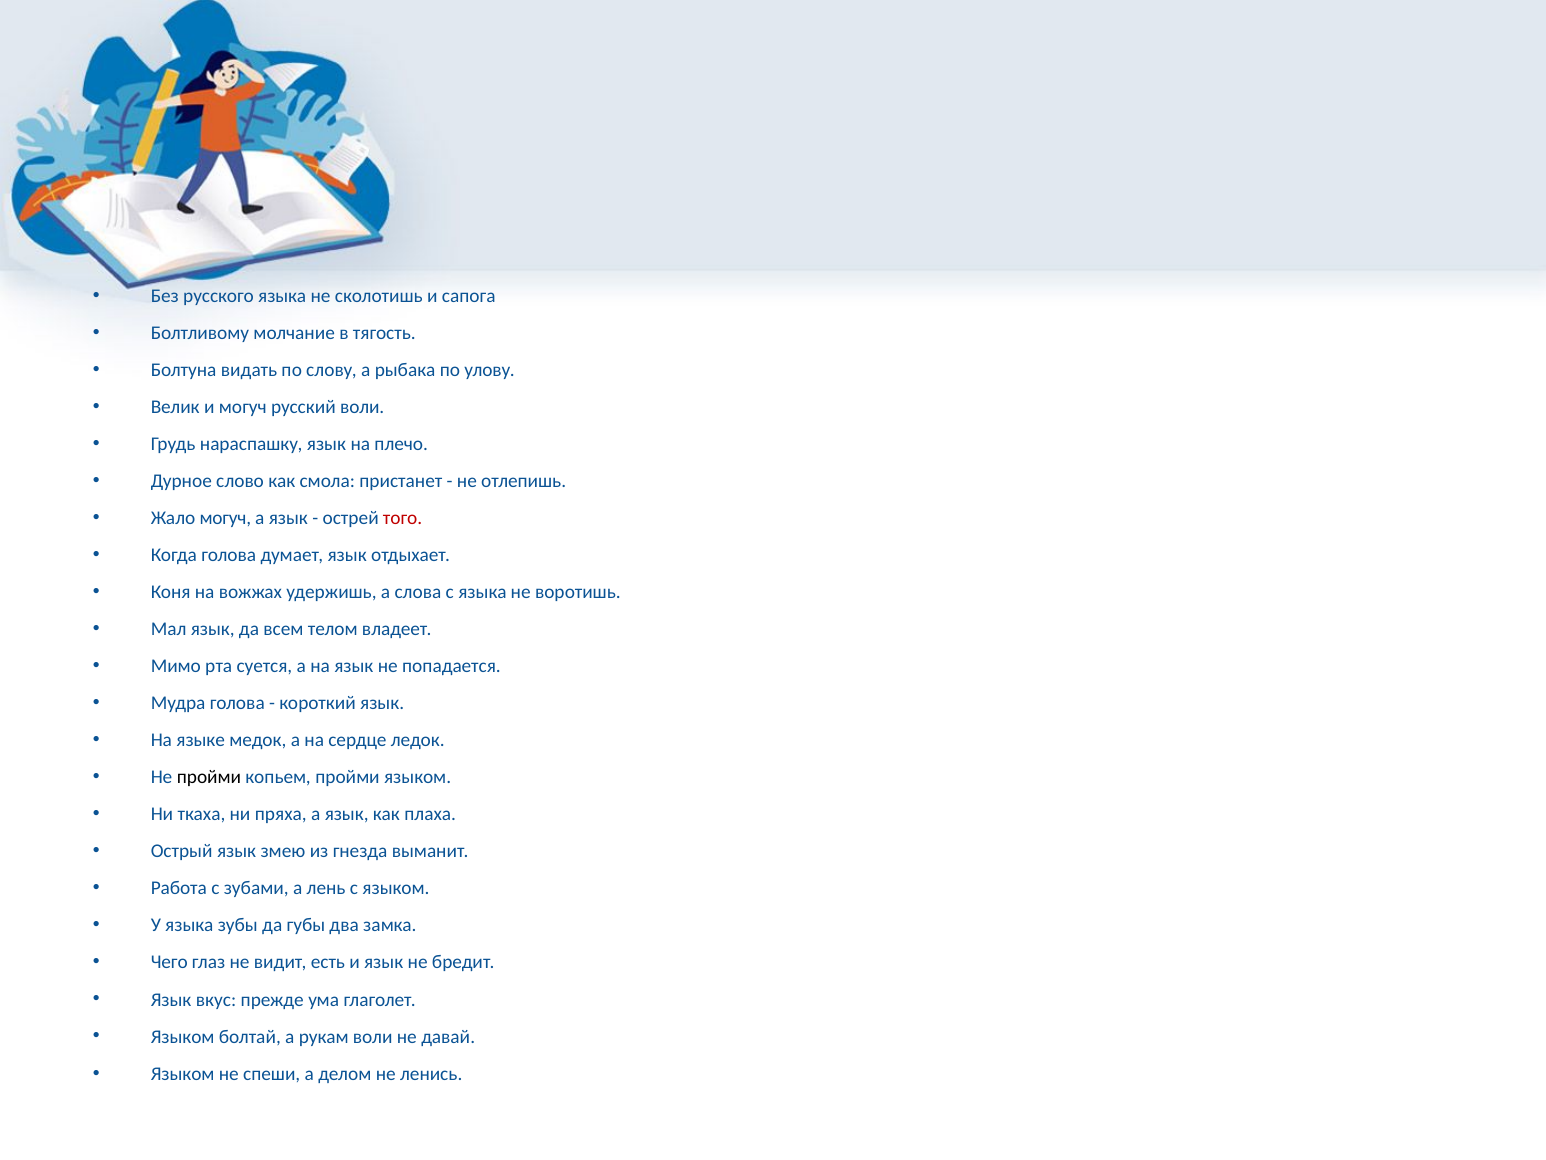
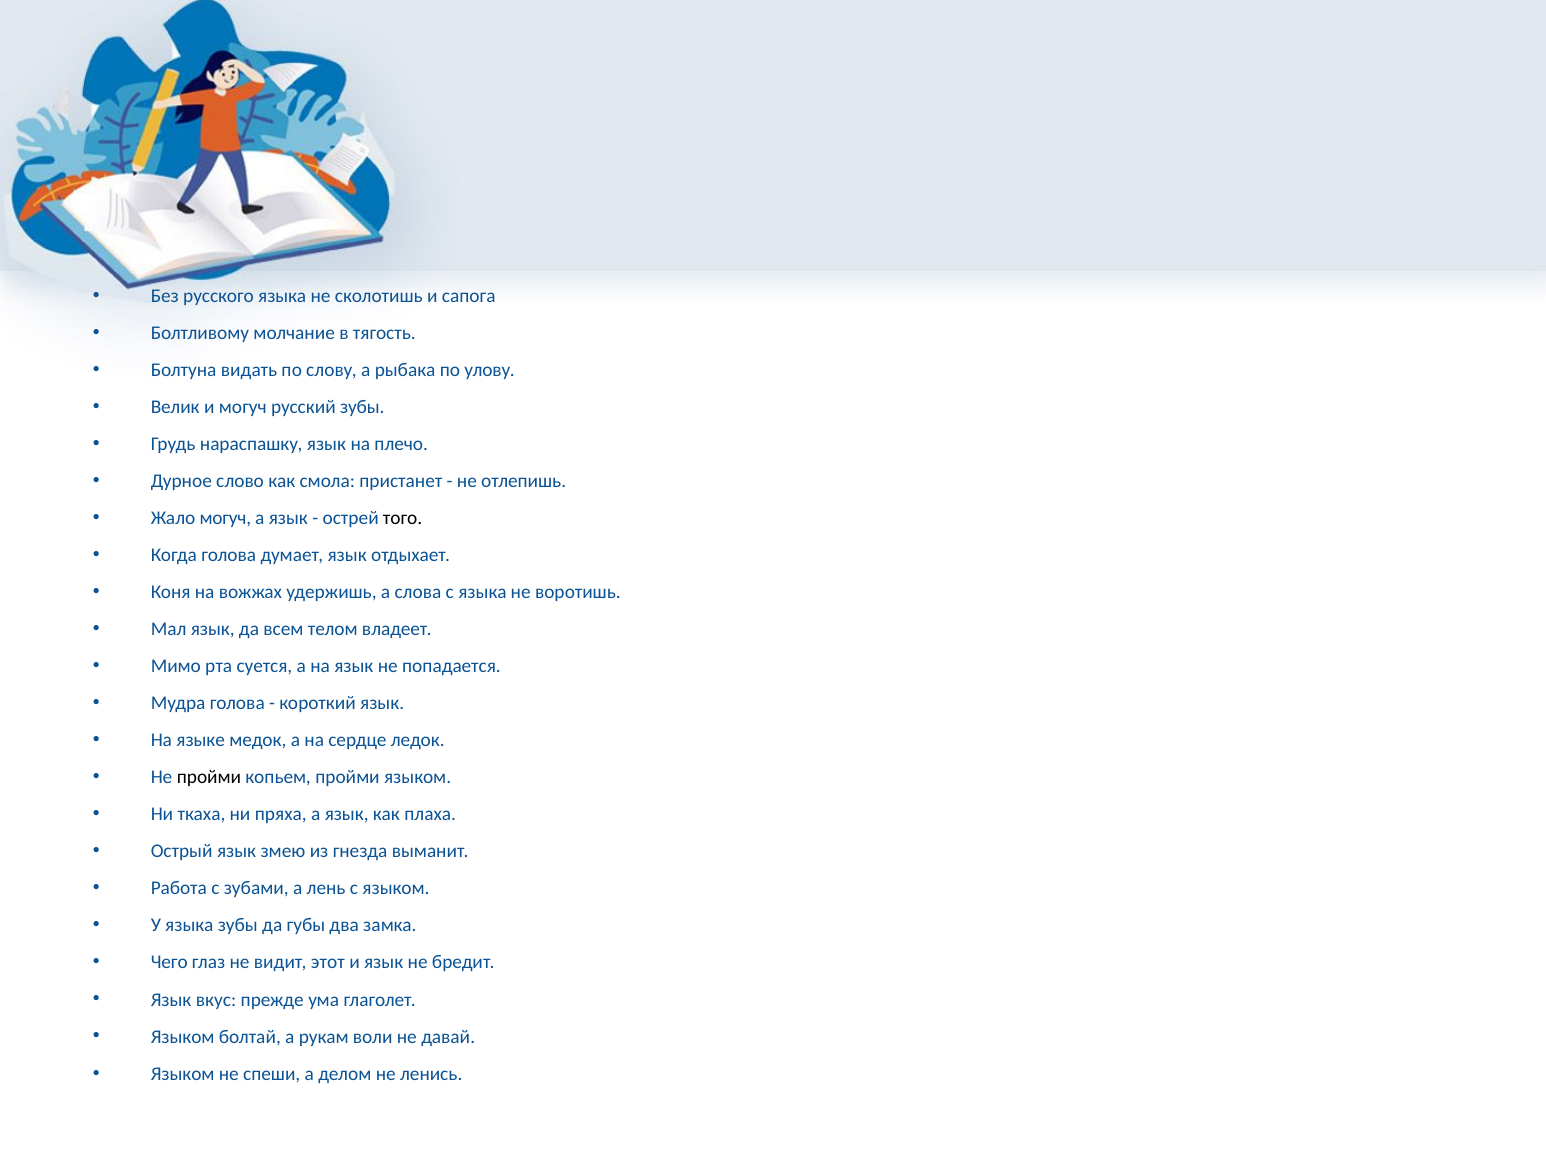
русский воли: воли -> зубы (362, 407)
того colour: red -> black (403, 518)
есть: есть -> этот (328, 962)
